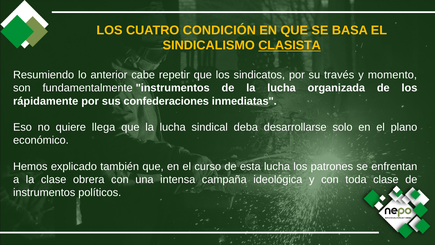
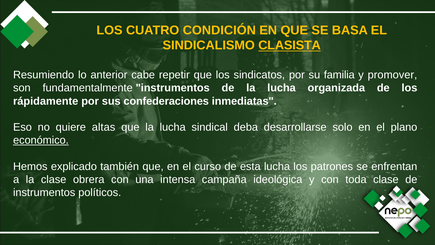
través: través -> familia (339, 75)
momento: momento -> promover (392, 75)
llega: llega -> altas (104, 127)
económico underline: none -> present (41, 140)
